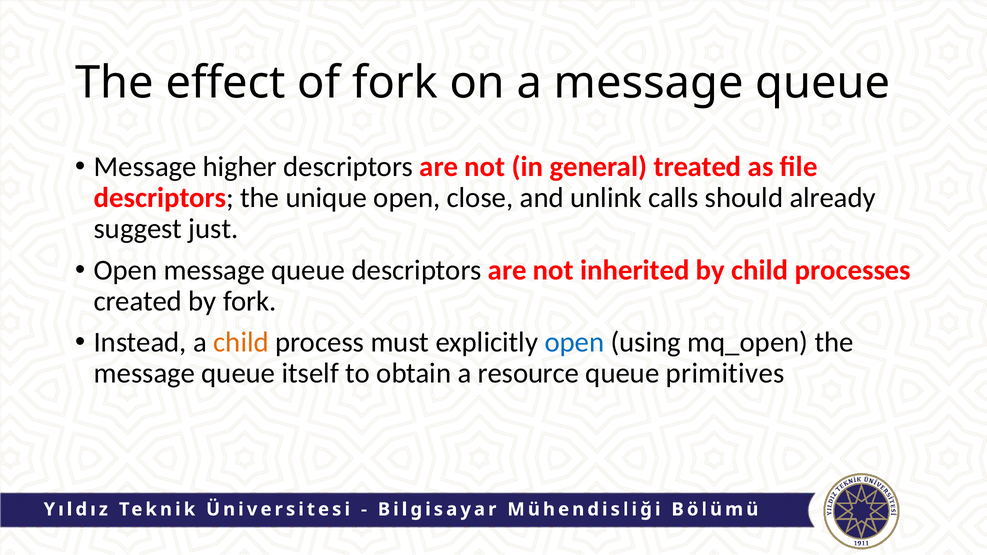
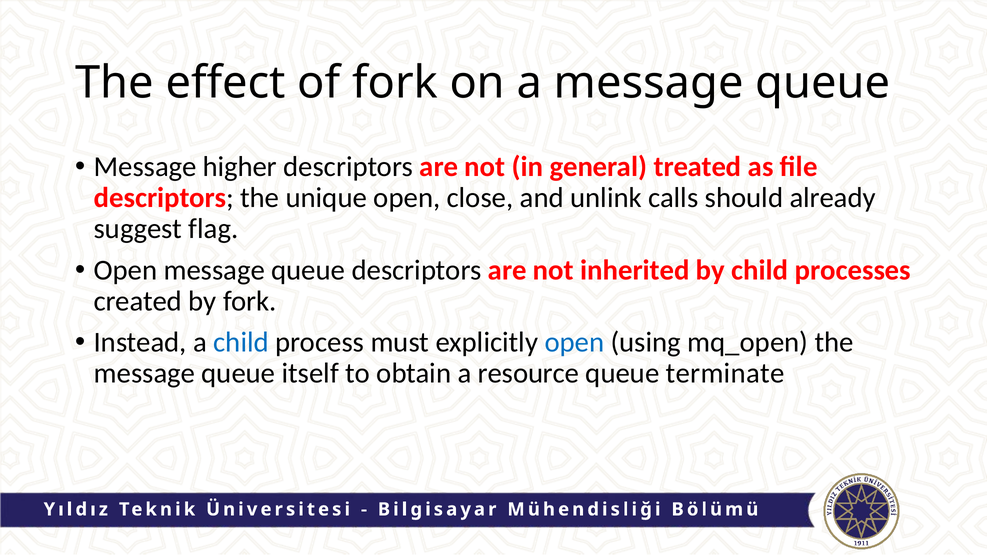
just: just -> flag (213, 229)
child colour: orange -> blue (241, 343)
primitives: primitives -> terminate (725, 374)
